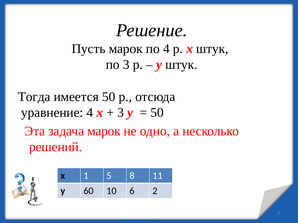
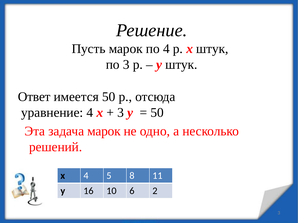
Тогда: Тогда -> Ответ (34, 97)
х 1: 1 -> 4 (86, 176)
60: 60 -> 16 (88, 191)
